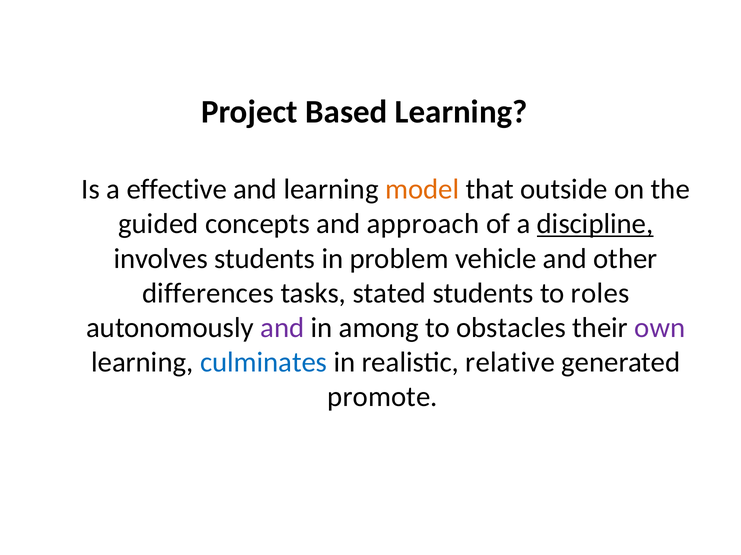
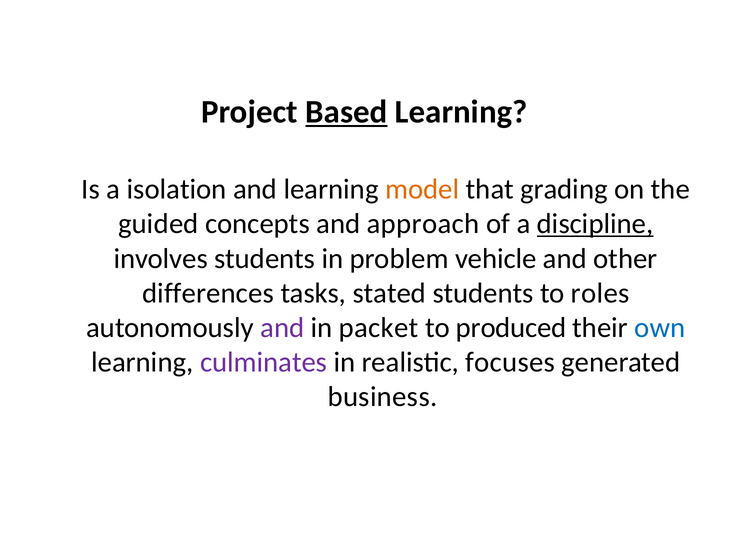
Based underline: none -> present (346, 112)
effective: effective -> isolation (177, 190)
outside: outside -> grading (564, 190)
among: among -> packet (379, 328)
obstacles: obstacles -> produced (511, 328)
own colour: purple -> blue (660, 328)
culminates colour: blue -> purple (264, 363)
relative: relative -> focuses (510, 363)
promote: promote -> business (382, 397)
